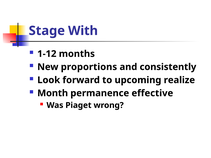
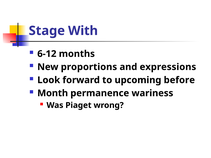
1-12: 1-12 -> 6-12 (47, 54)
consistently: consistently -> expressions (168, 67)
realize: realize -> before (179, 80)
effective: effective -> wariness (152, 93)
